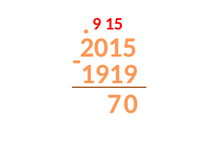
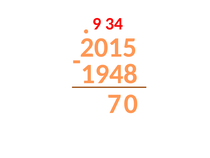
15: 15 -> 34 (114, 24)
1919: 1919 -> 1948 (109, 74)
